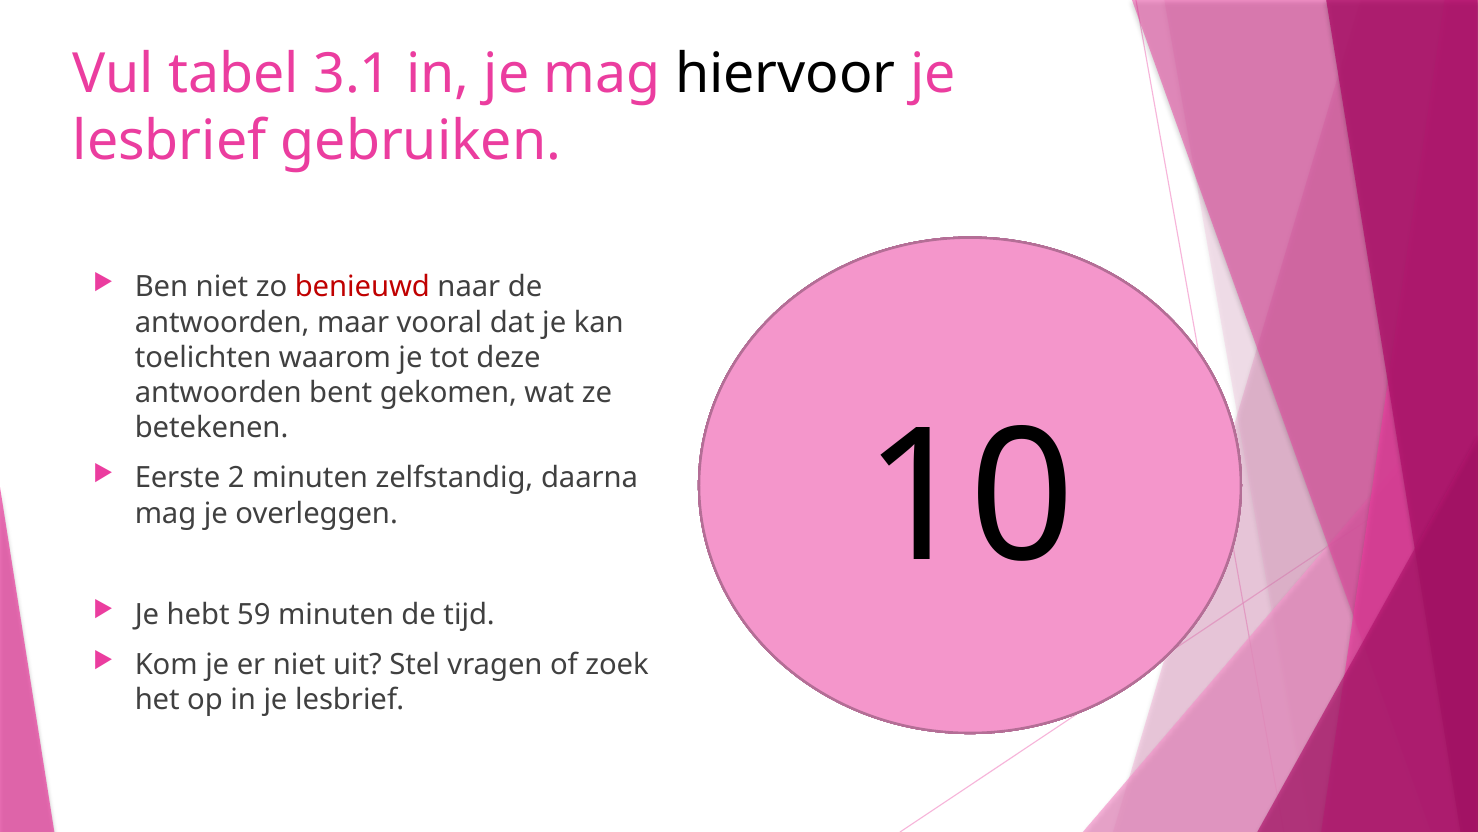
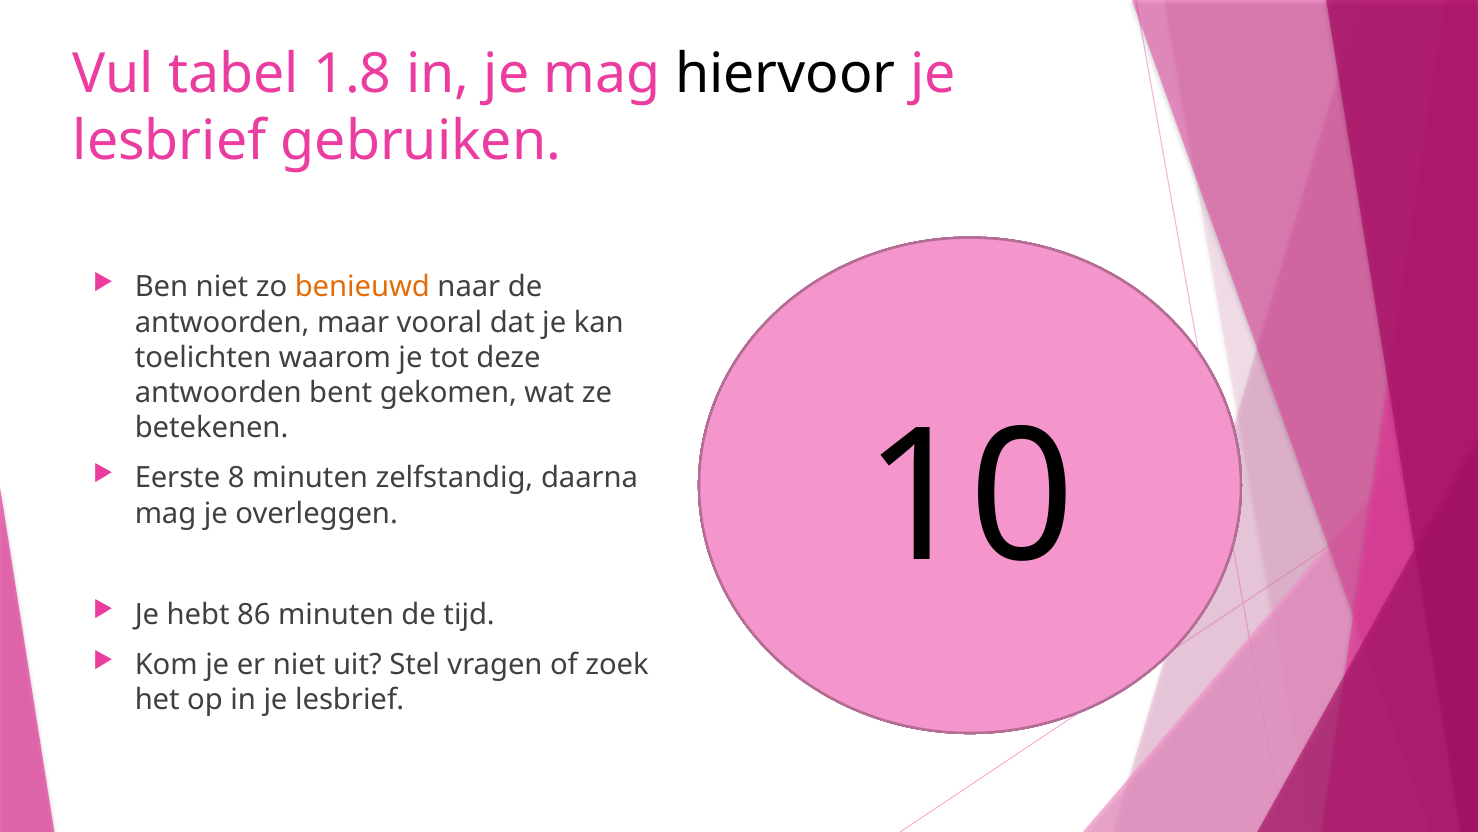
3.1: 3.1 -> 1.8 (353, 74)
benieuwd colour: red -> orange (362, 287)
2: 2 -> 8 (236, 478)
59: 59 -> 86 (254, 614)
